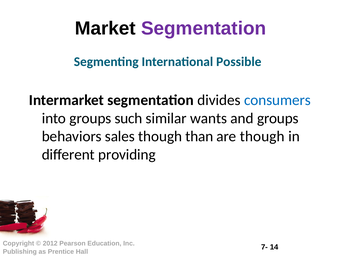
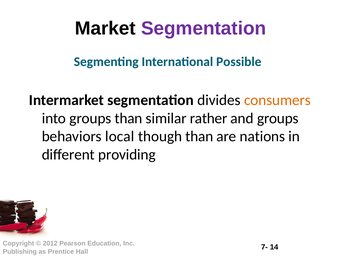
consumers colour: blue -> orange (277, 100)
groups such: such -> than (129, 118)
wants: wants -> rather (209, 118)
sales: sales -> local (120, 136)
are though: though -> nations (262, 136)
